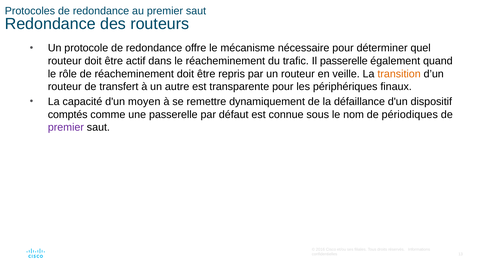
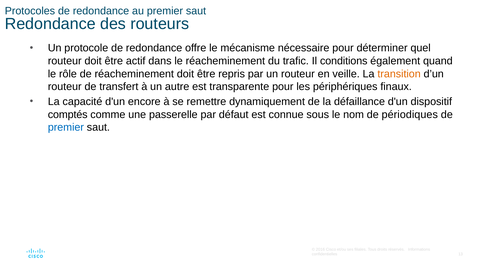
Il passerelle: passerelle -> conditions (344, 61)
moyen: moyen -> encore (144, 101)
premier colour: purple -> blue (66, 127)
